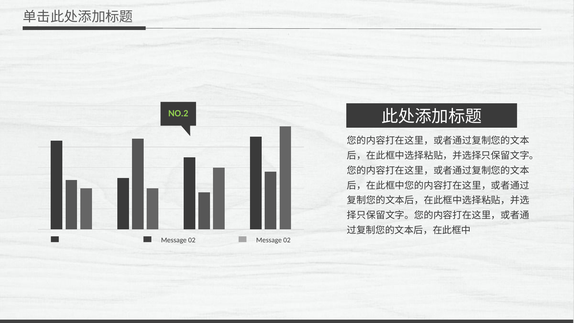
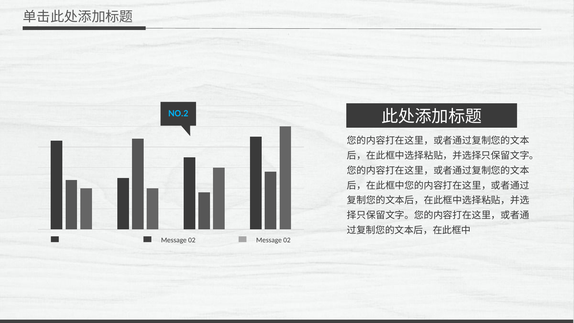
NO.2 colour: light green -> light blue (178, 113)
